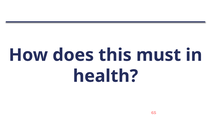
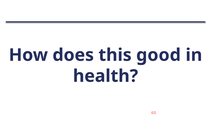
must: must -> good (158, 55)
